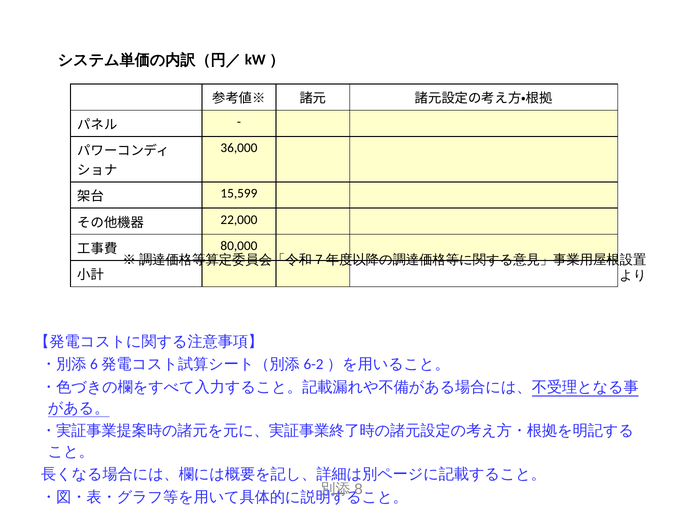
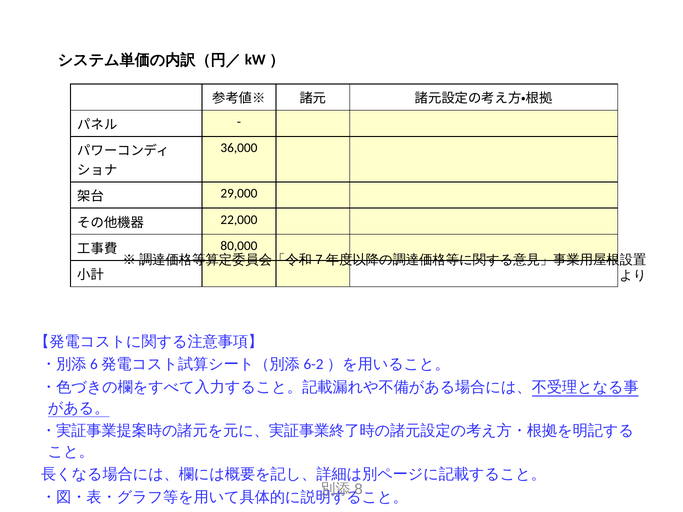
15,599: 15,599 -> 29,000 (239, 194)
